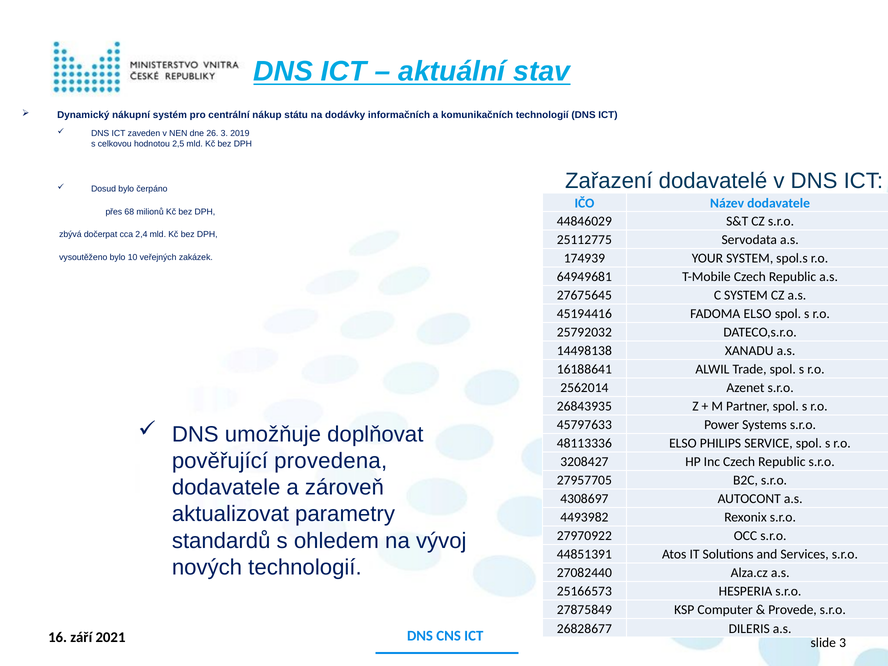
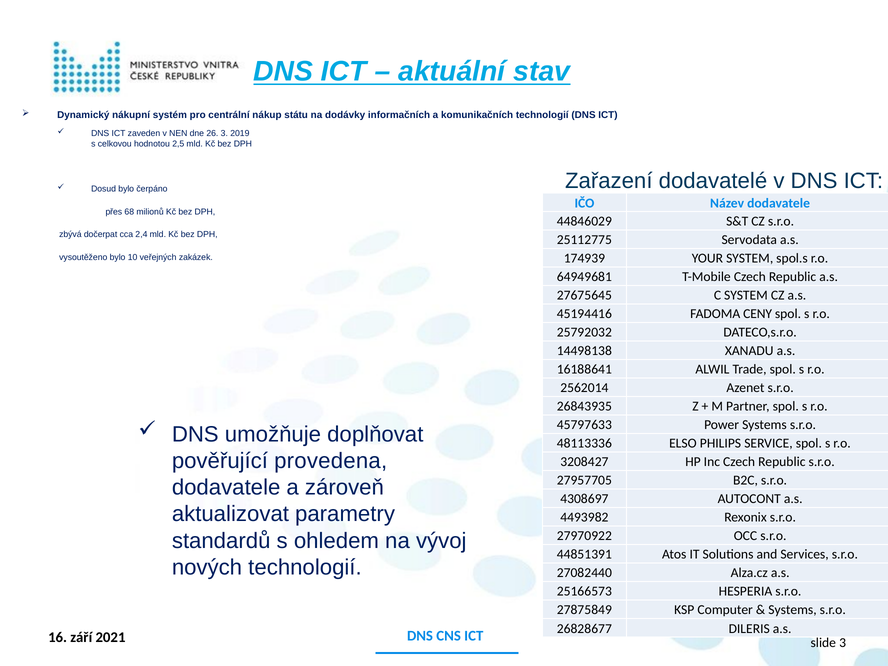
FADOMA ELSO: ELSO -> CENY (758, 314)
Provede: Provede -> Systems (792, 610)
